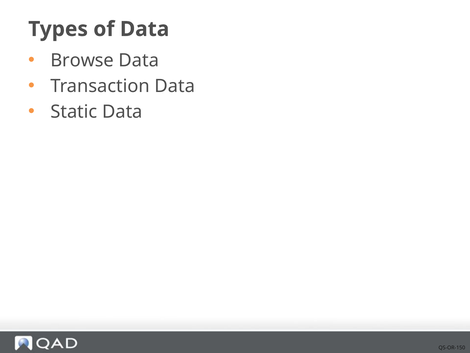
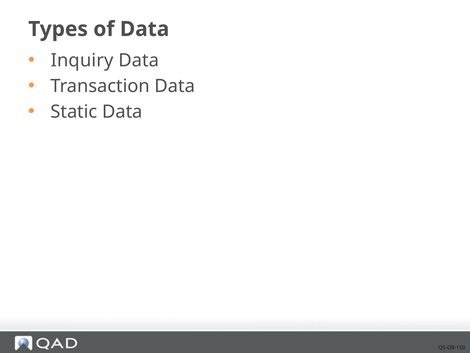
Browse: Browse -> Inquiry (82, 60)
